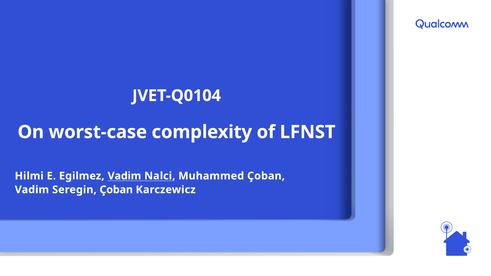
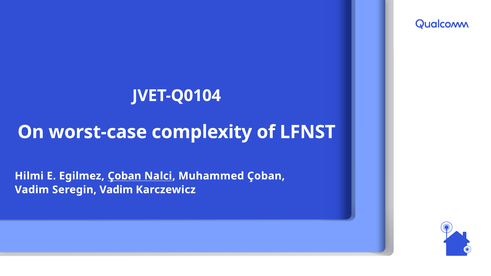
Egilmez Vadim: Vadim -> Çoban (124, 176)
Seregin Çoban: Çoban -> Vadim (116, 190)
